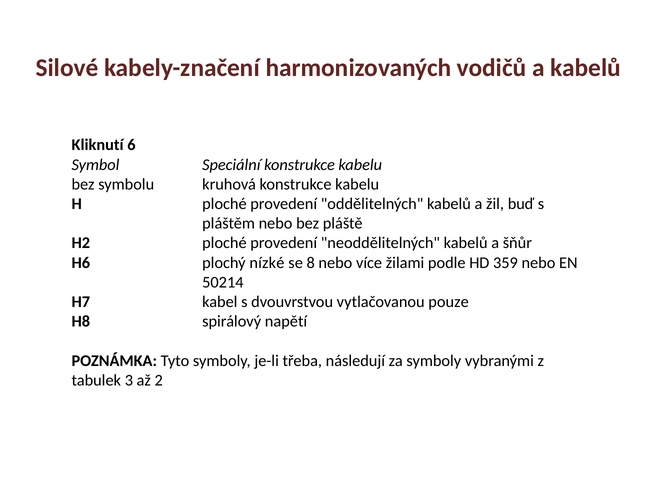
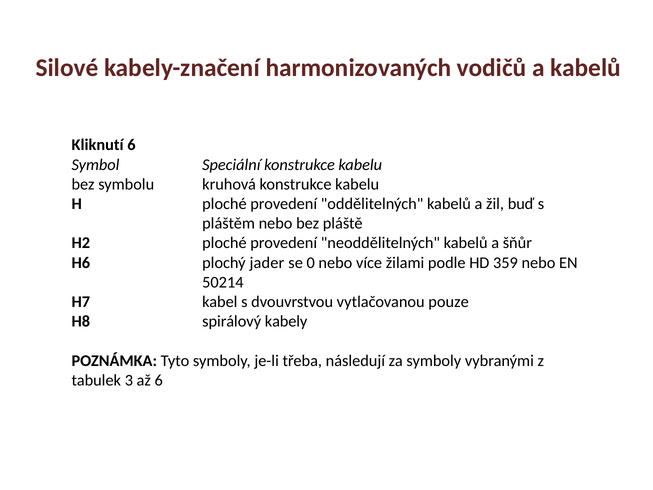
nízké: nízké -> jader (267, 262)
8: 8 -> 0 (311, 262)
napětí: napětí -> kabely (286, 321)
až 2: 2 -> 6 (159, 380)
